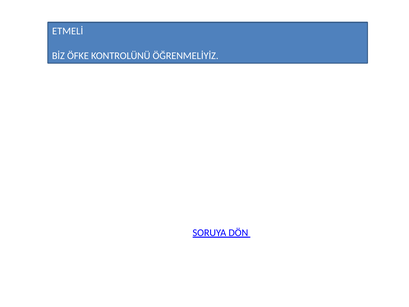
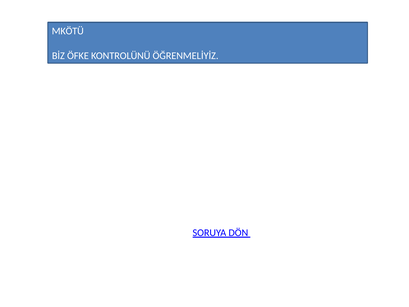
ETMELİ: ETMELİ -> MKÖTÜ (68, 31)
